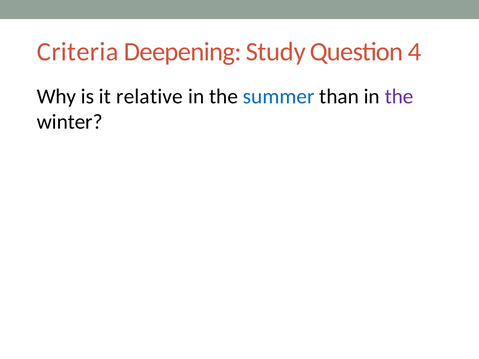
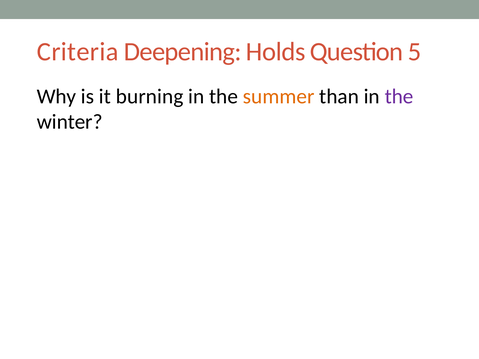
Study: Study -> Holds (276, 52)
4: 4 -> 5 (415, 52)
relative: relative -> burning (150, 96)
summer colour: blue -> orange (279, 96)
